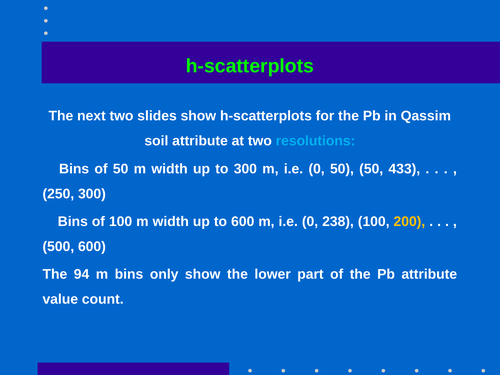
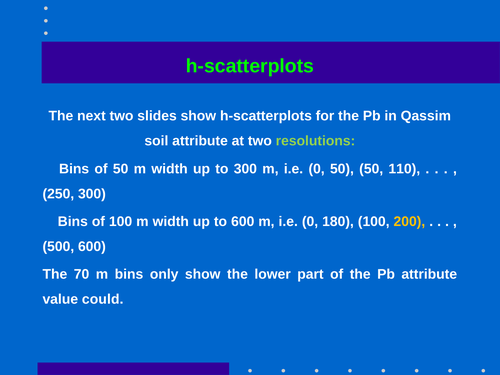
resolutions colour: light blue -> light green (315, 141)
433: 433 -> 110 (404, 169)
238: 238 -> 180 (338, 222)
94: 94 -> 70 (82, 274)
count: count -> could (103, 299)
